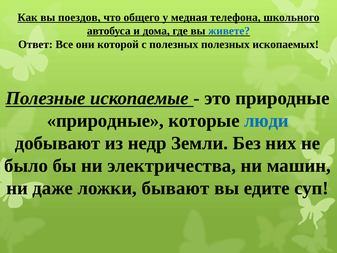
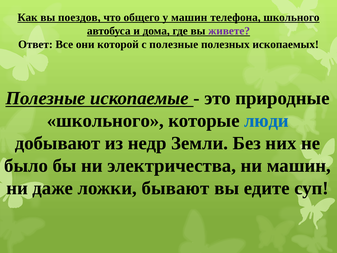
у медная: медная -> машин (189, 17)
живете colour: blue -> purple (229, 31)
с полезных: полезных -> полезные (174, 44)
природные: природные -> школьного (105, 121)
